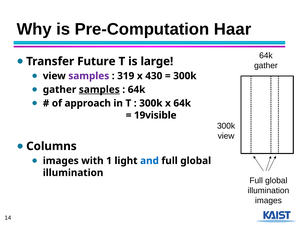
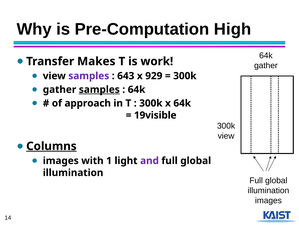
Haar: Haar -> High (233, 29)
Future: Future -> Makes (96, 61)
large: large -> work (157, 61)
319: 319 -> 643 (126, 76)
430: 430 -> 929 (154, 76)
Columns underline: none -> present (51, 146)
and colour: blue -> purple (149, 160)
